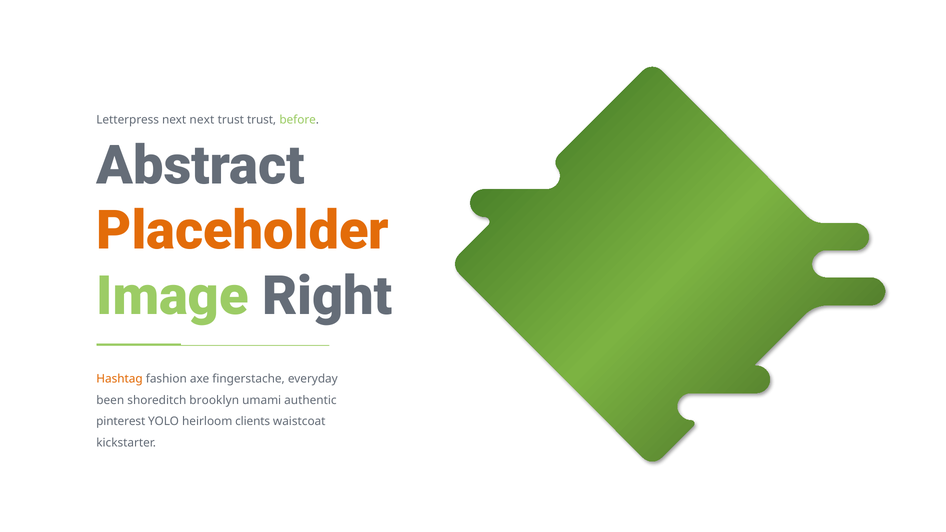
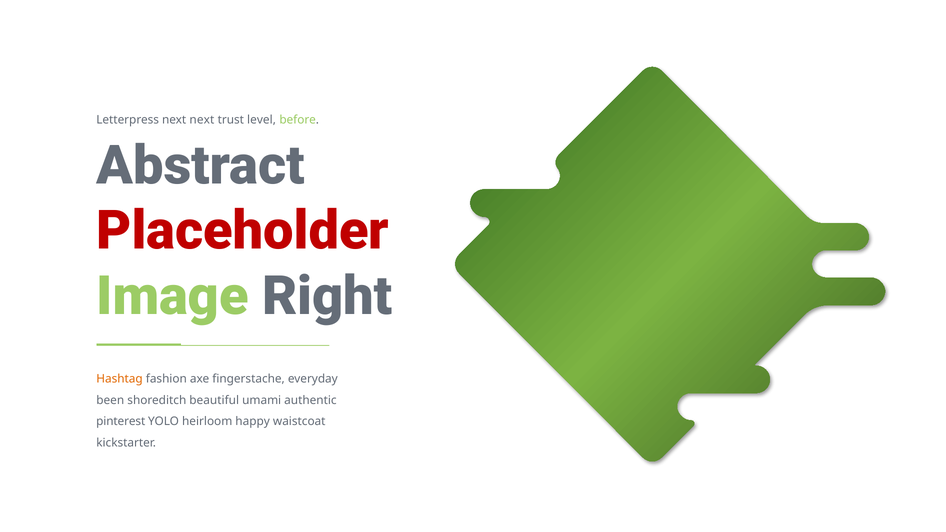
trust trust: trust -> level (262, 120)
Placeholder colour: orange -> red (243, 231)
brooklyn: brooklyn -> beautiful (214, 400)
clients: clients -> happy (253, 422)
